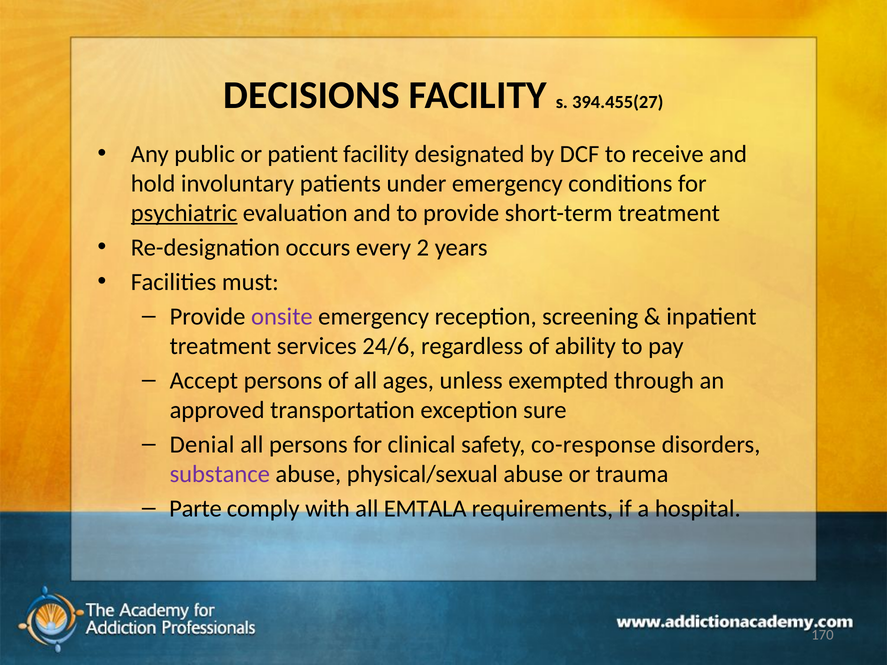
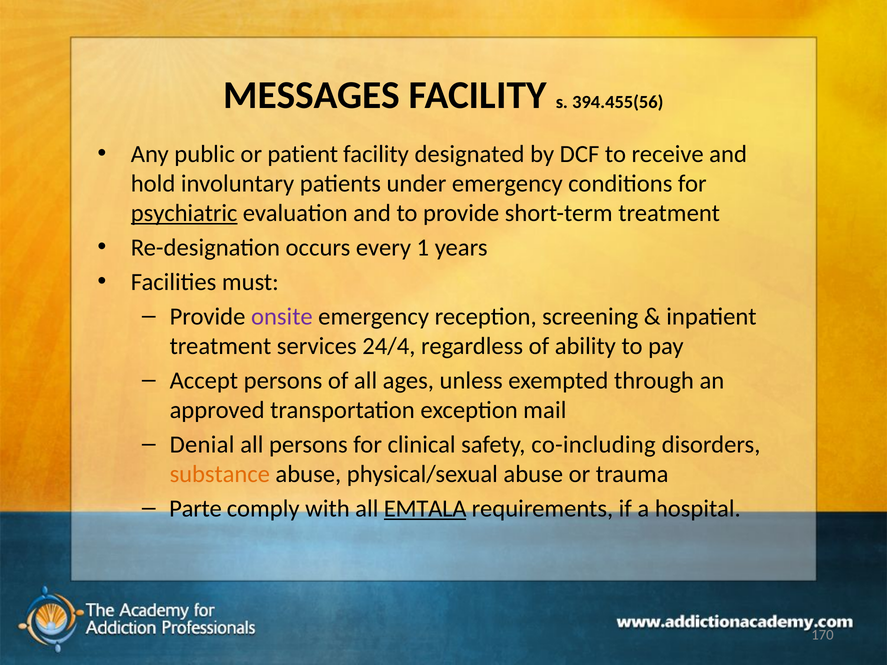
DECISIONS: DECISIONS -> MESSAGES (312, 95)
394.455(27: 394.455(27 -> 394.455(56 (618, 102)
2: 2 -> 1 (423, 248)
24/6: 24/6 -> 24/4 (389, 346)
sure: sure -> mail (545, 410)
co-response: co-response -> co-including (593, 445)
substance colour: purple -> orange (220, 474)
EMTALA underline: none -> present (425, 509)
